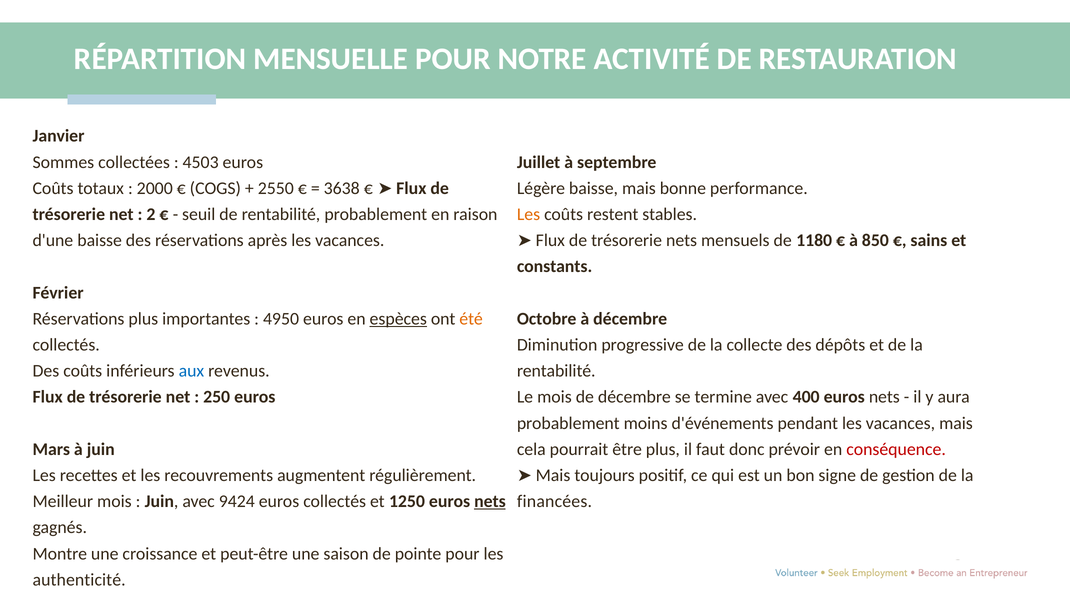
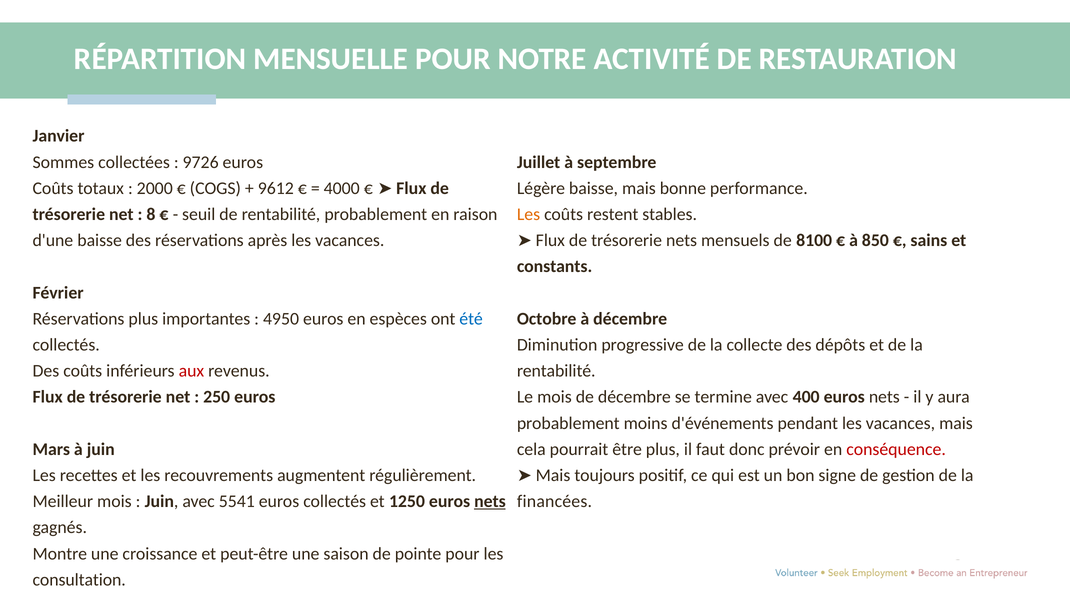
4503: 4503 -> 9726 (201, 162)
2550: 2550 -> 9612 (276, 188)
3638: 3638 -> 4000 (342, 188)
2: 2 -> 8 (151, 214)
1180: 1180 -> 8100 (814, 240)
espèces underline: present -> none (398, 319)
été colour: orange -> blue (471, 319)
aux colour: blue -> red (191, 371)
9424: 9424 -> 5541 (237, 501)
authenticité: authenticité -> consultation (79, 580)
